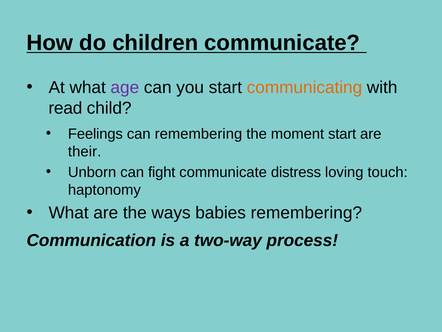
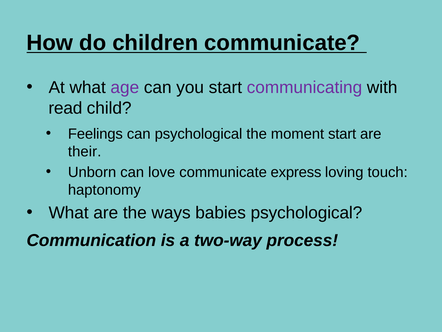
communicating colour: orange -> purple (304, 87)
can remembering: remembering -> psychological (199, 134)
fight: fight -> love (162, 172)
distress: distress -> express (296, 172)
babies remembering: remembering -> psychological (306, 212)
